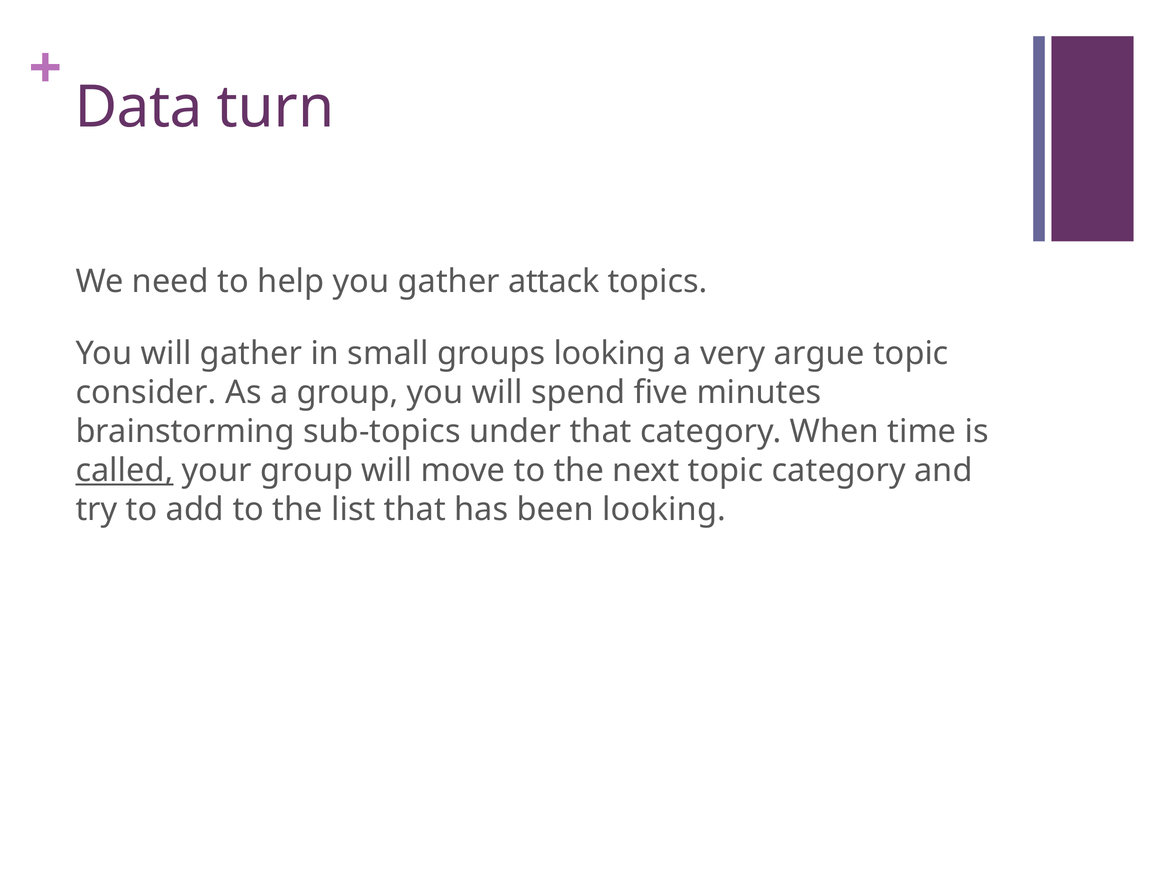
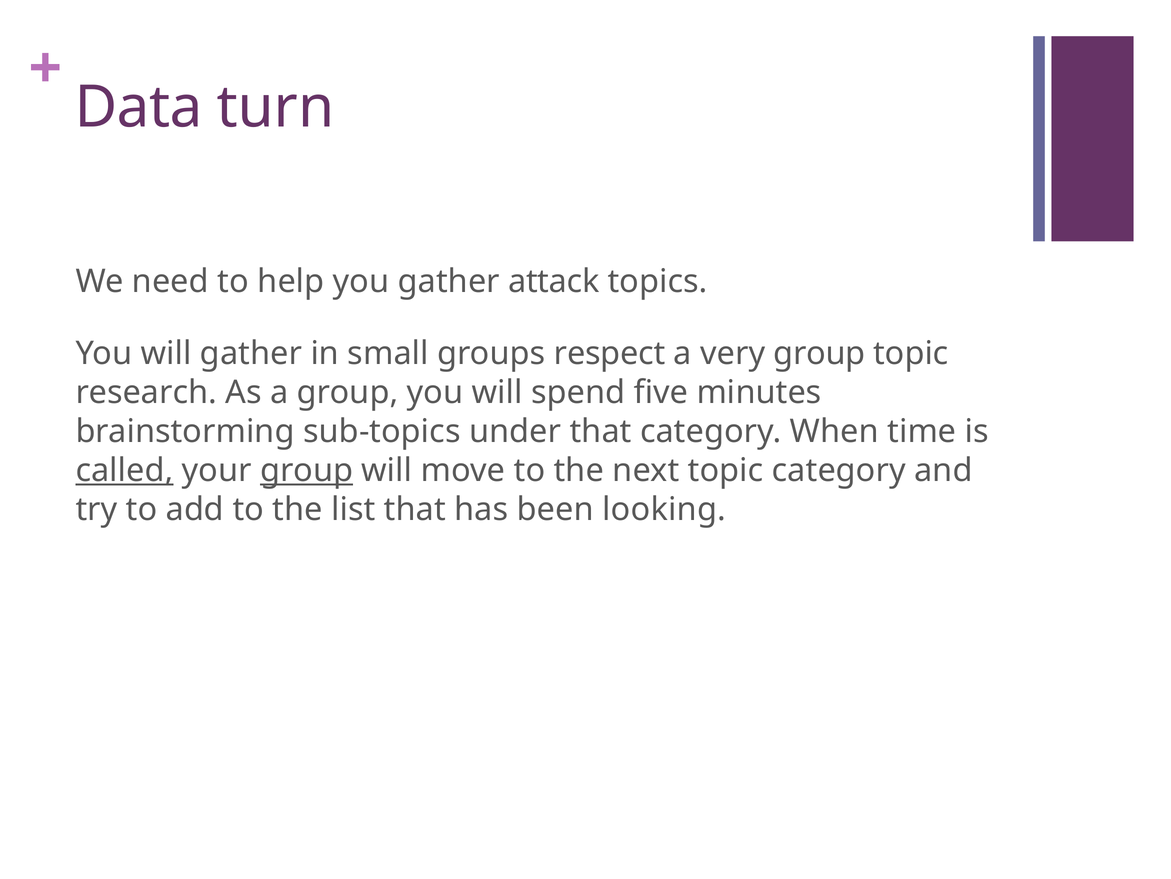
groups looking: looking -> respect (610, 353)
very argue: argue -> group (819, 353)
consider: consider -> research (146, 392)
group underline: none -> present (307, 470)
